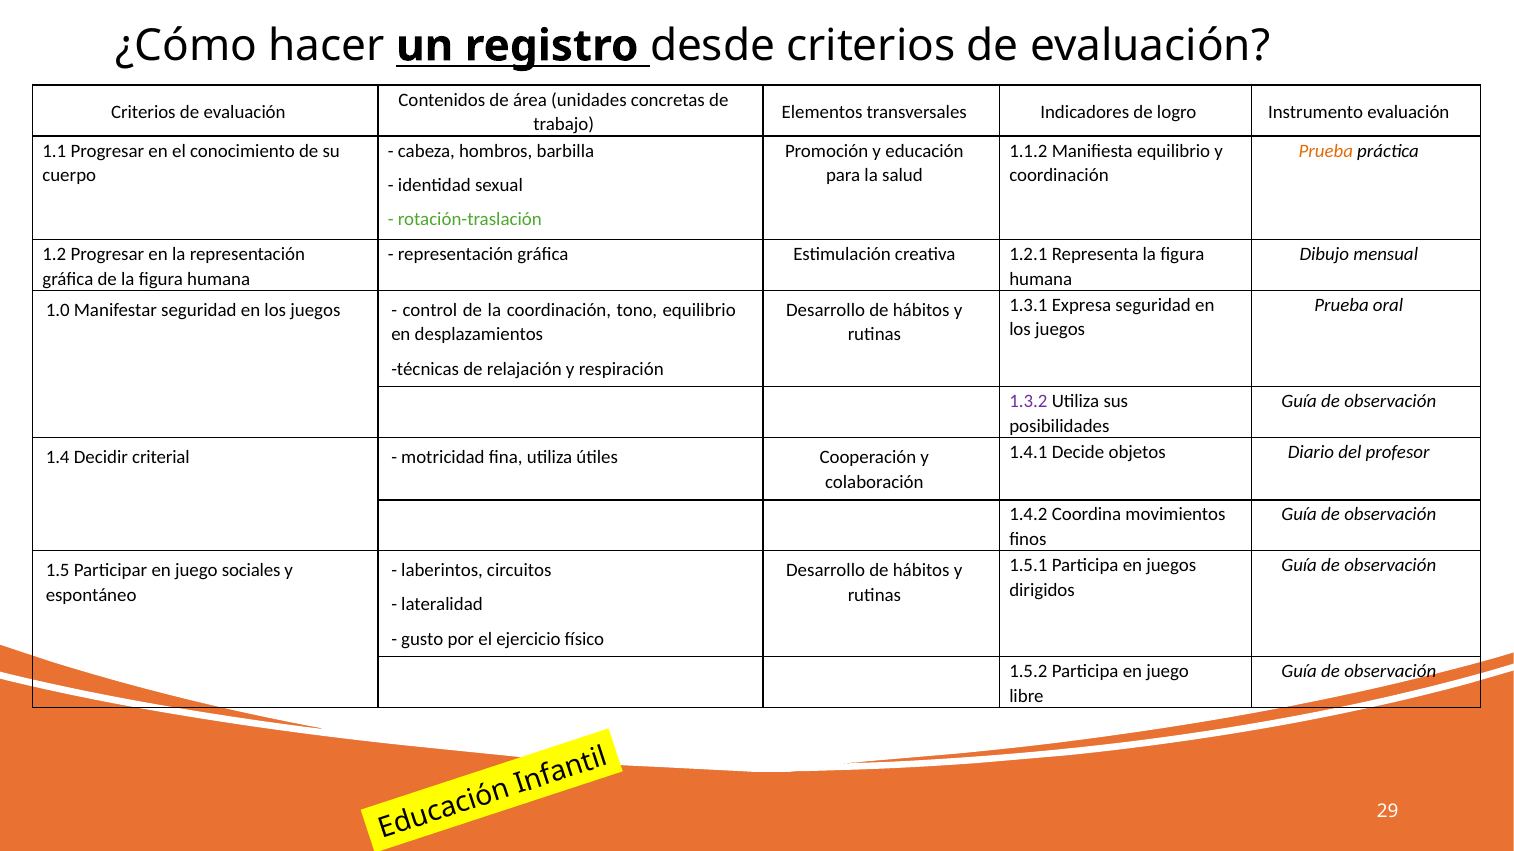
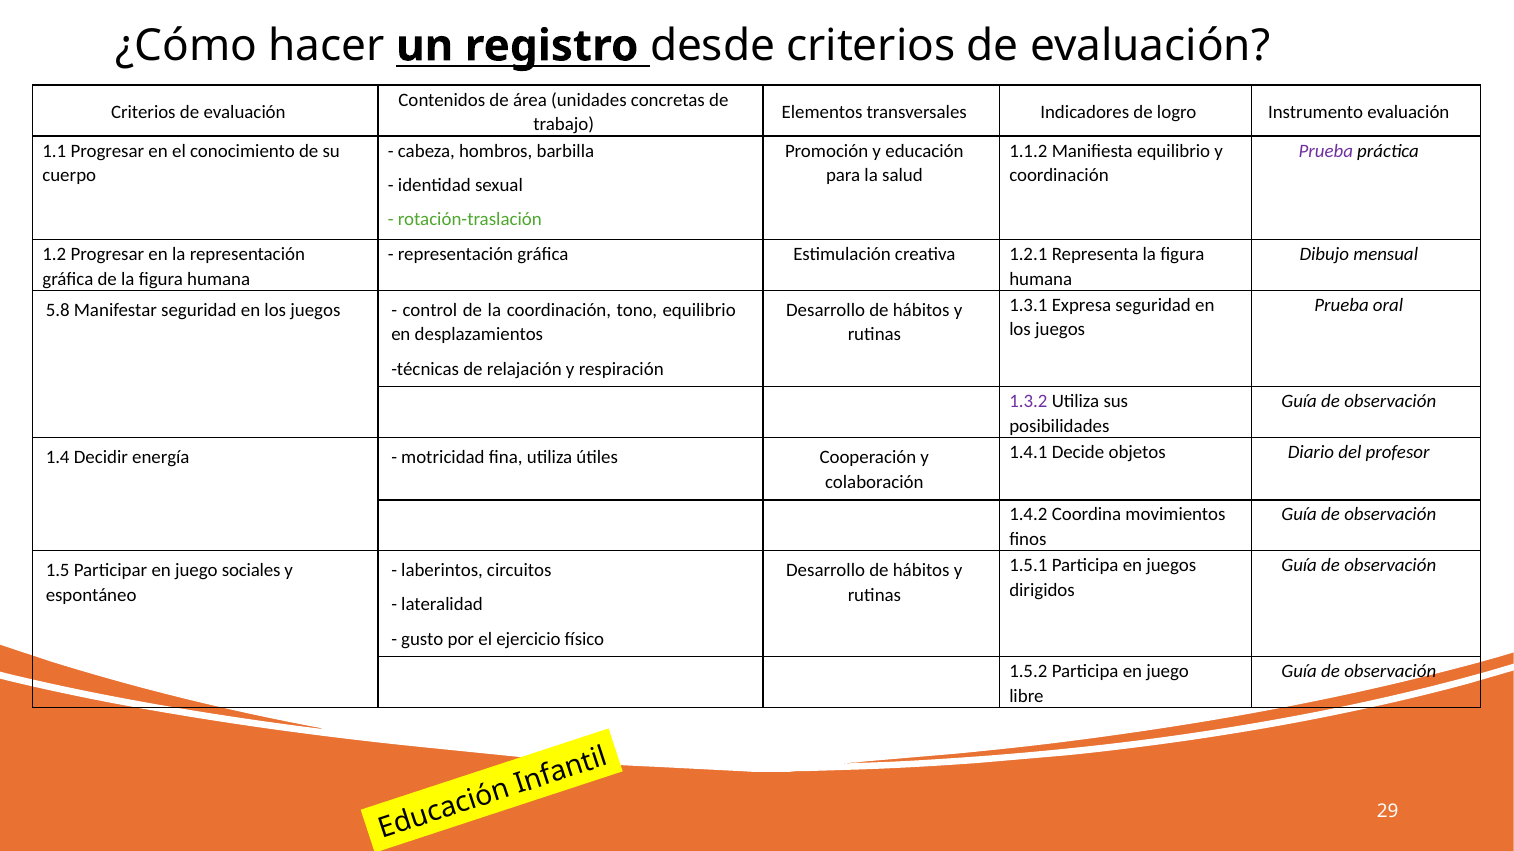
Prueba colour: orange -> purple (1326, 151)
1.0: 1.0 -> 5.8 (58, 310)
criterial: criterial -> energía (161, 458)
